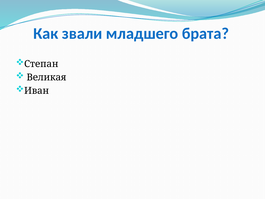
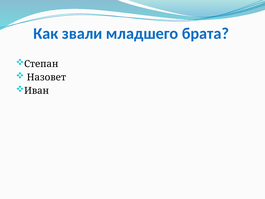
Великая: Великая -> Назовет (46, 77)
